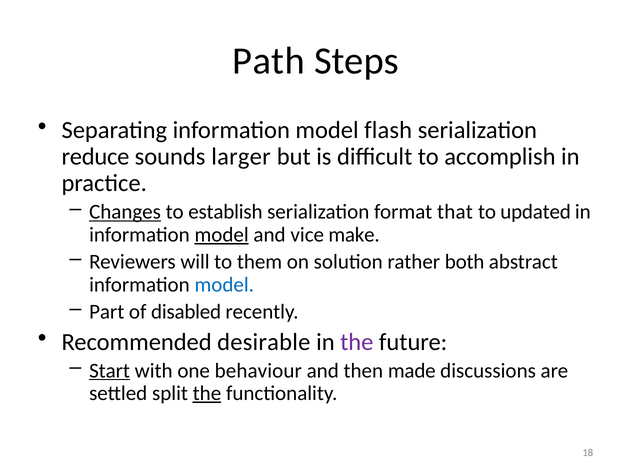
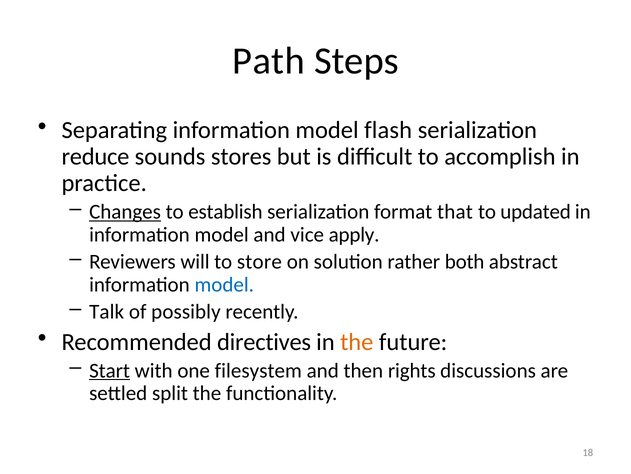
larger: larger -> stores (241, 157)
model underline: present -> none (222, 234)
make: make -> apply (354, 234)
them: them -> store (259, 261)
Part: Part -> Talk (107, 311)
disabled: disabled -> possibly (186, 311)
desirable: desirable -> directives (264, 341)
the colour: purple -> orange (357, 341)
behaviour: behaviour -> filesystem (258, 370)
made: made -> rights (412, 370)
the underline: present -> none (207, 393)
